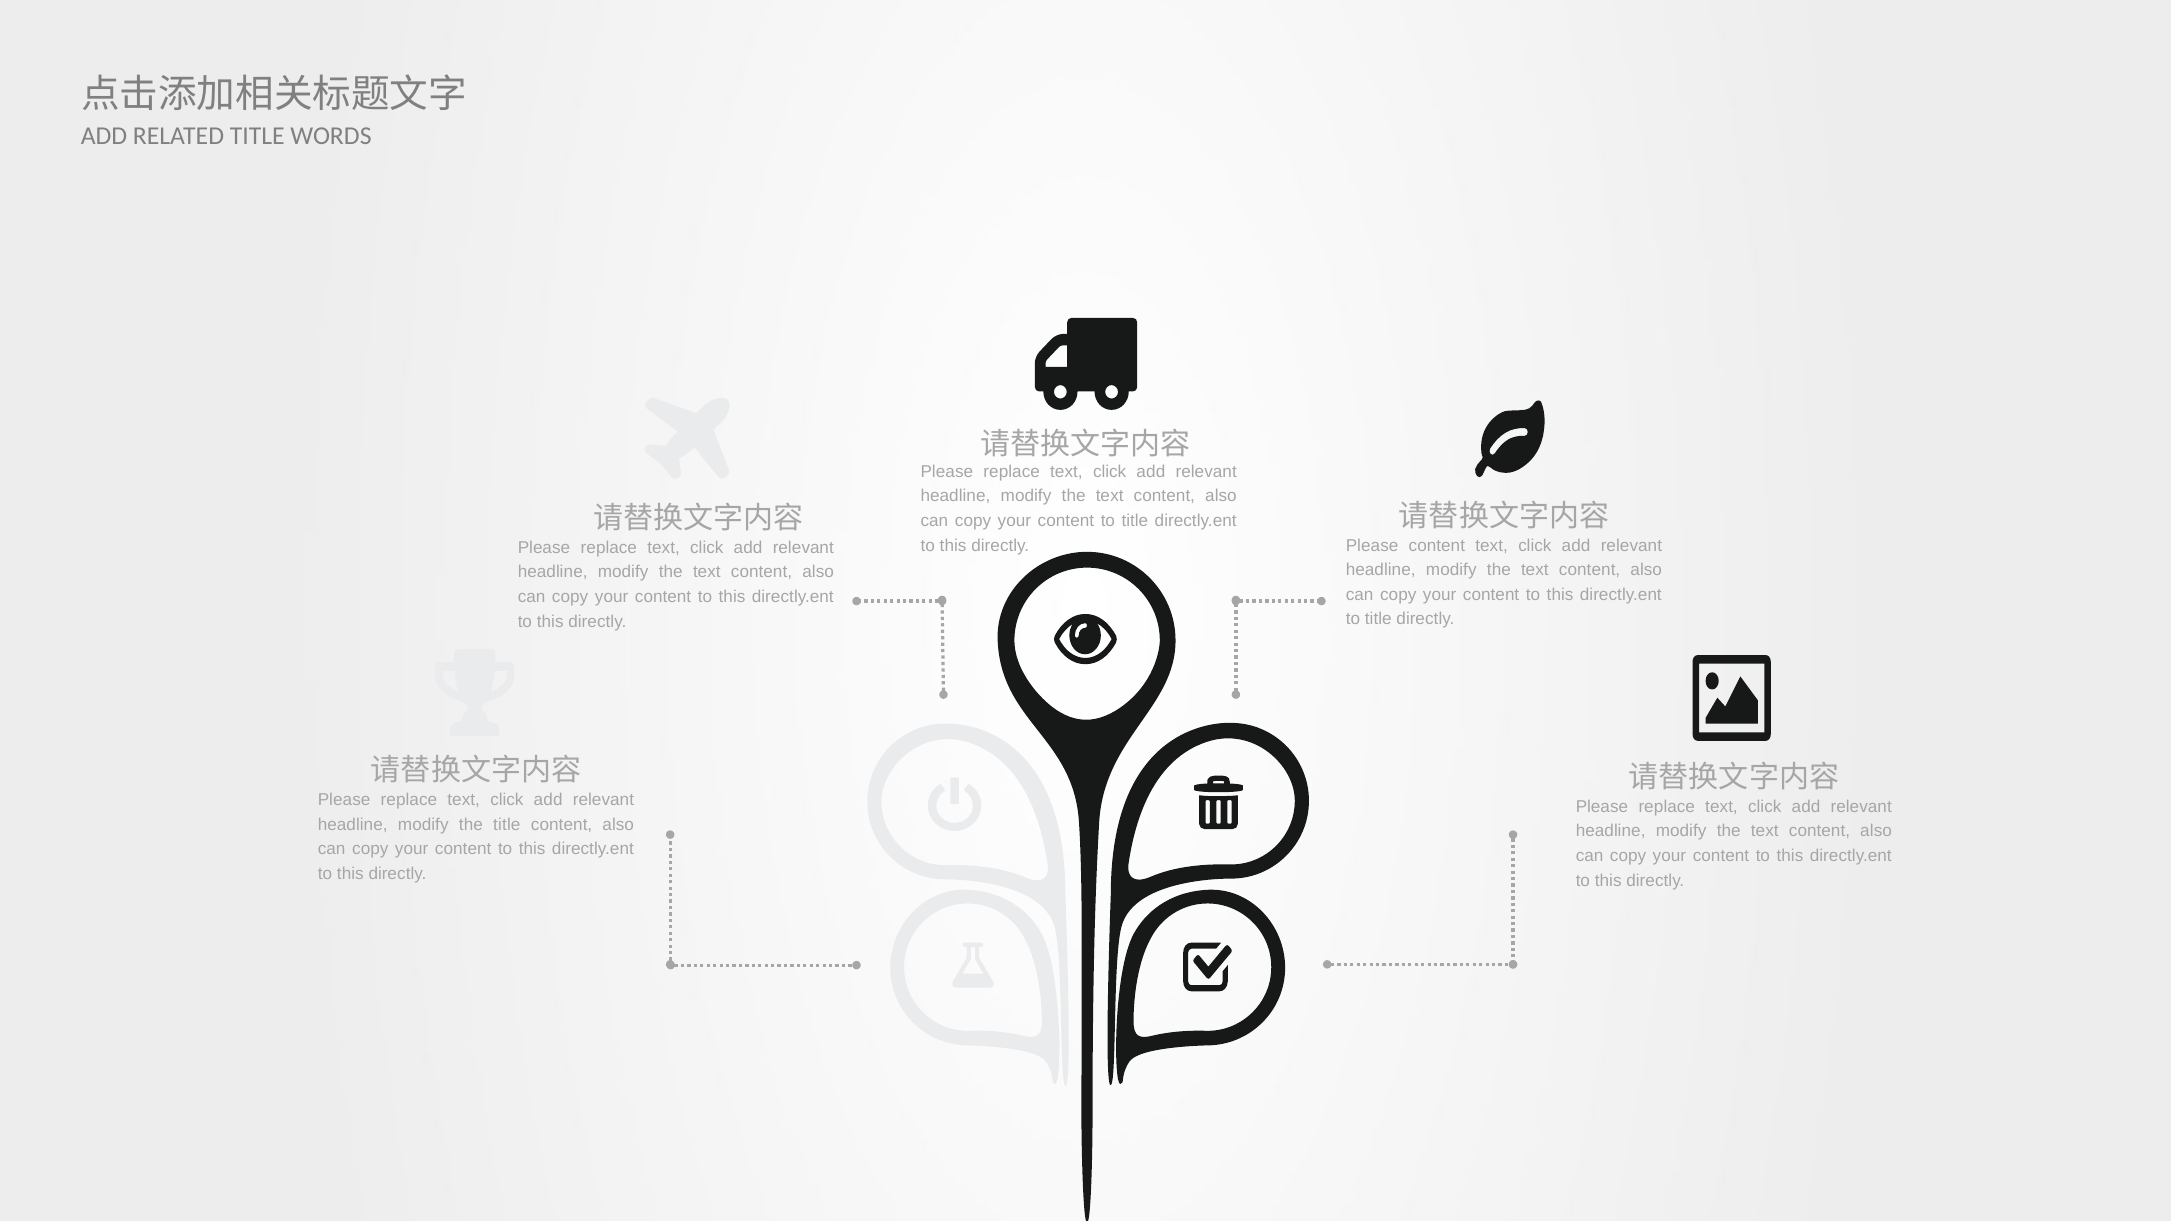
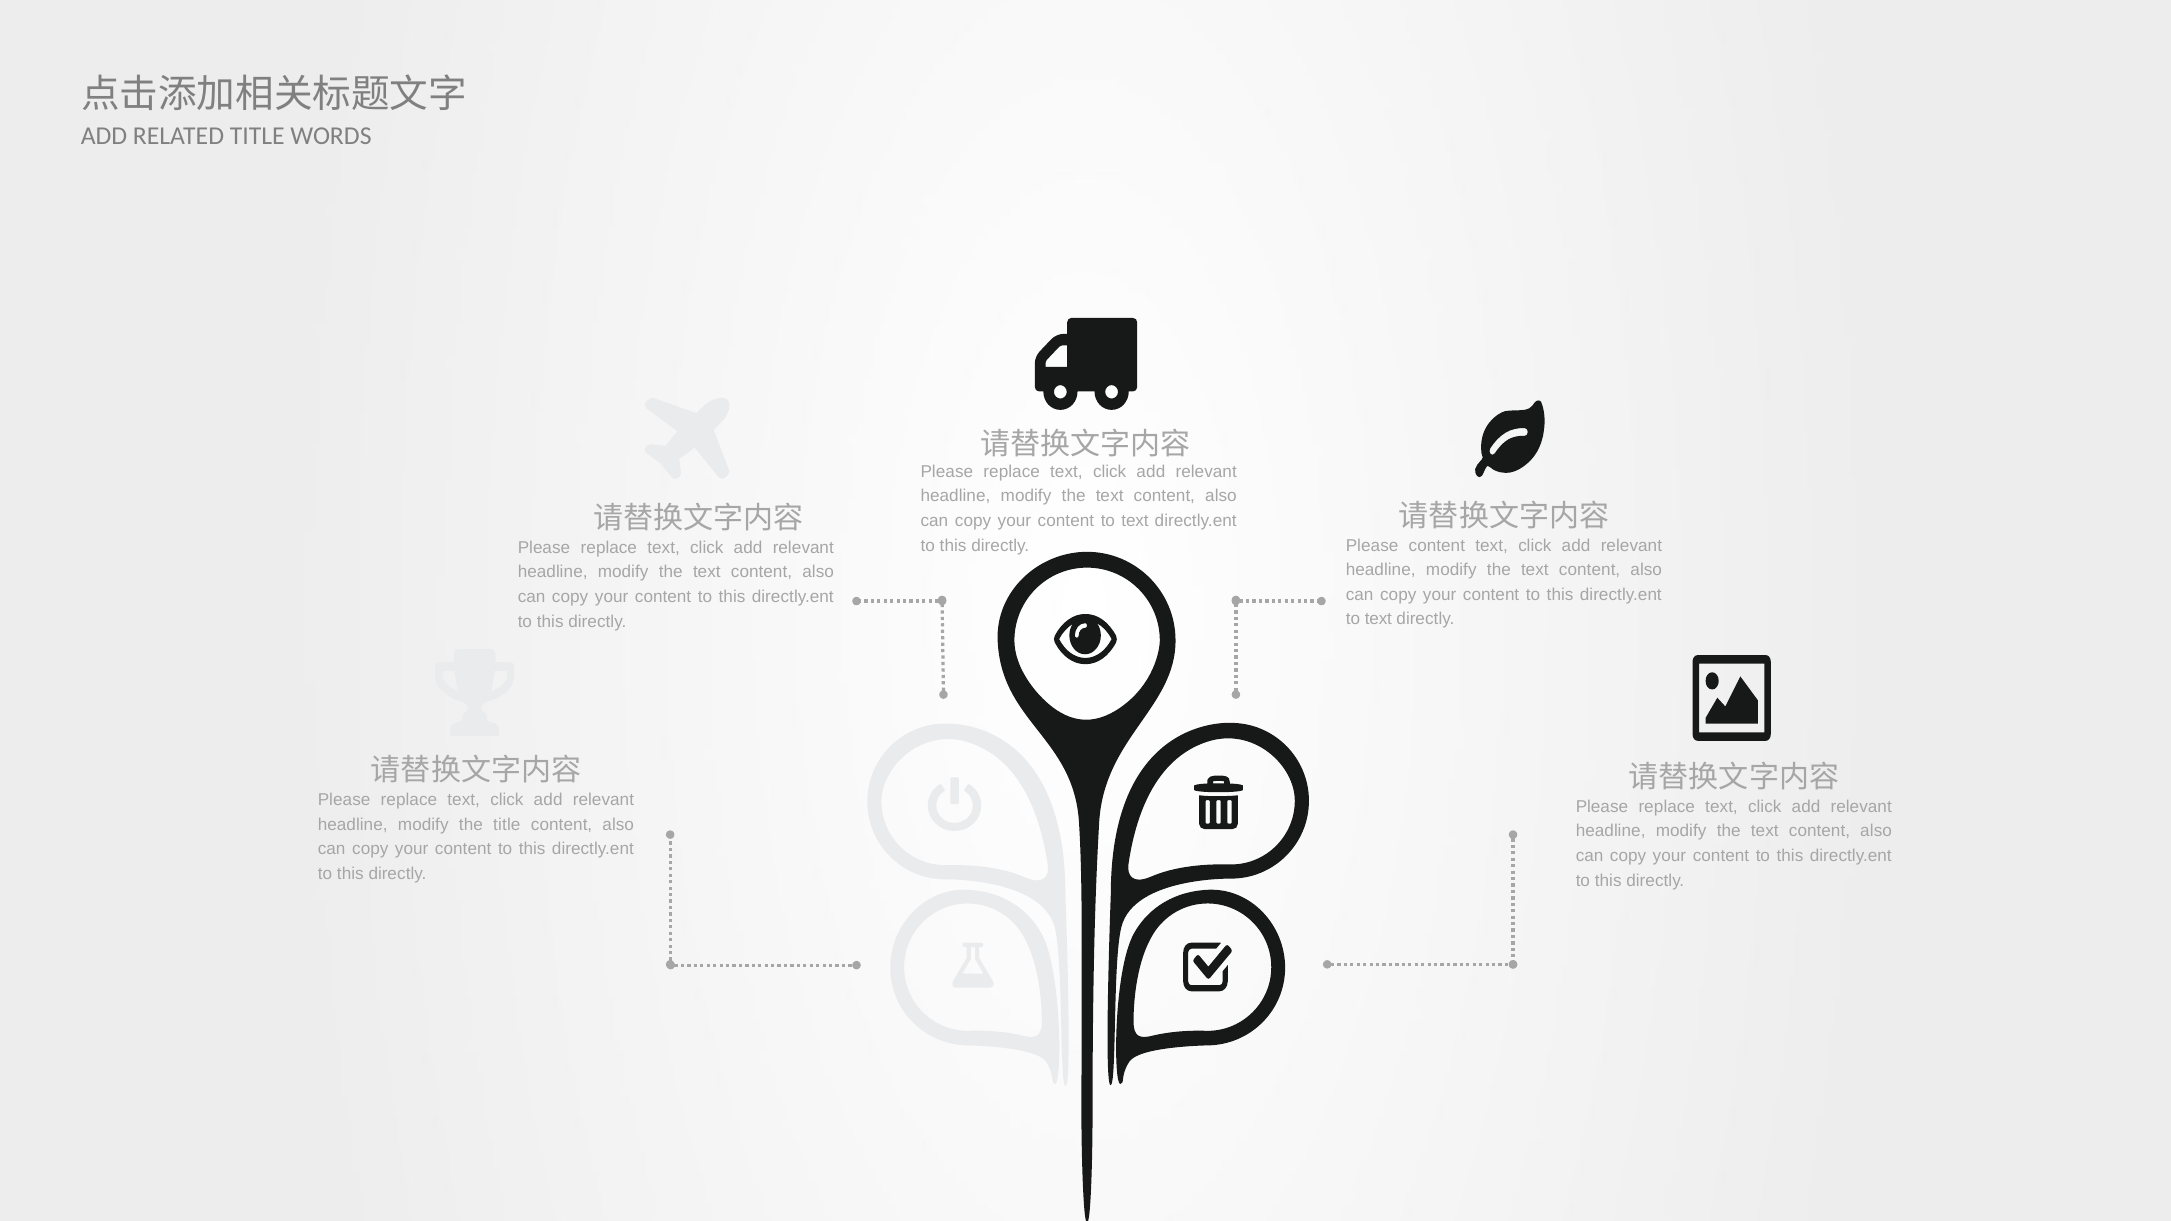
content to title: title -> text (1135, 521)
title: title -> text (1378, 619)
